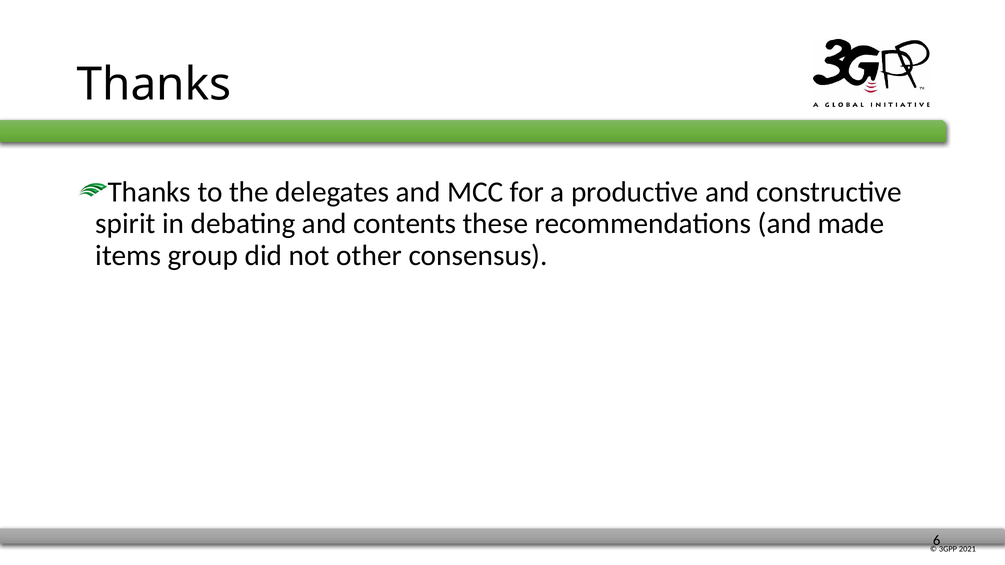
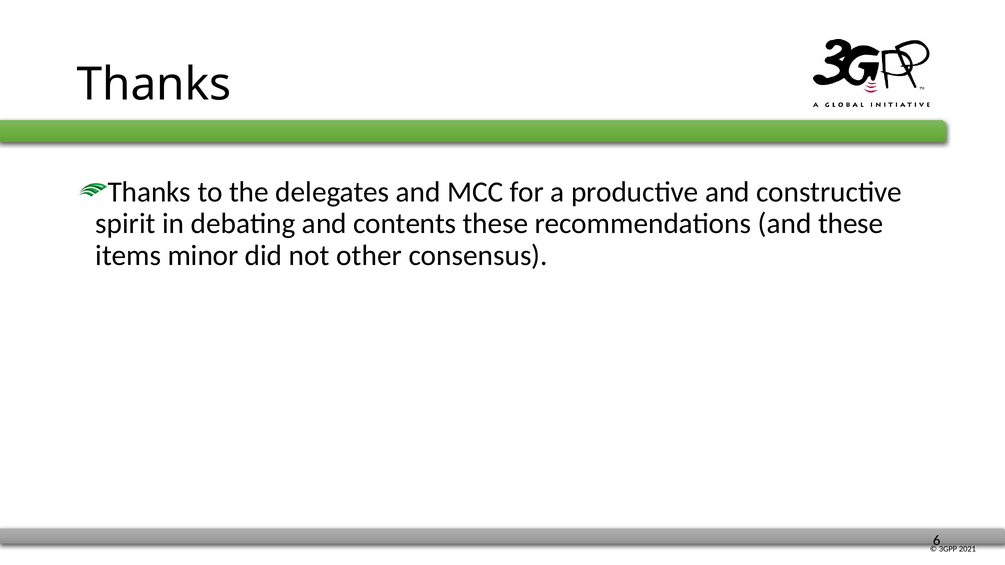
and made: made -> these (851, 224)
group: group -> minor (203, 256)
